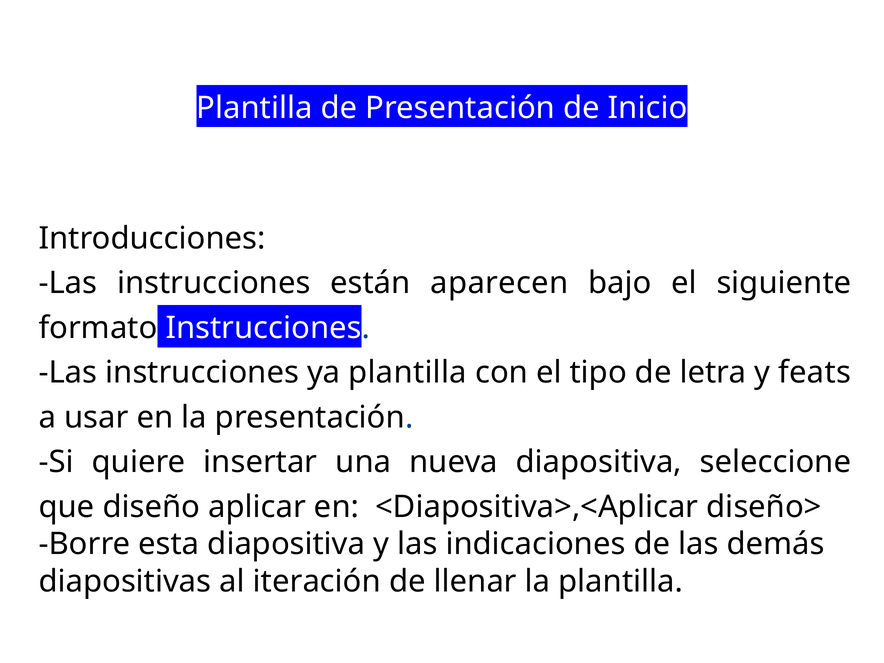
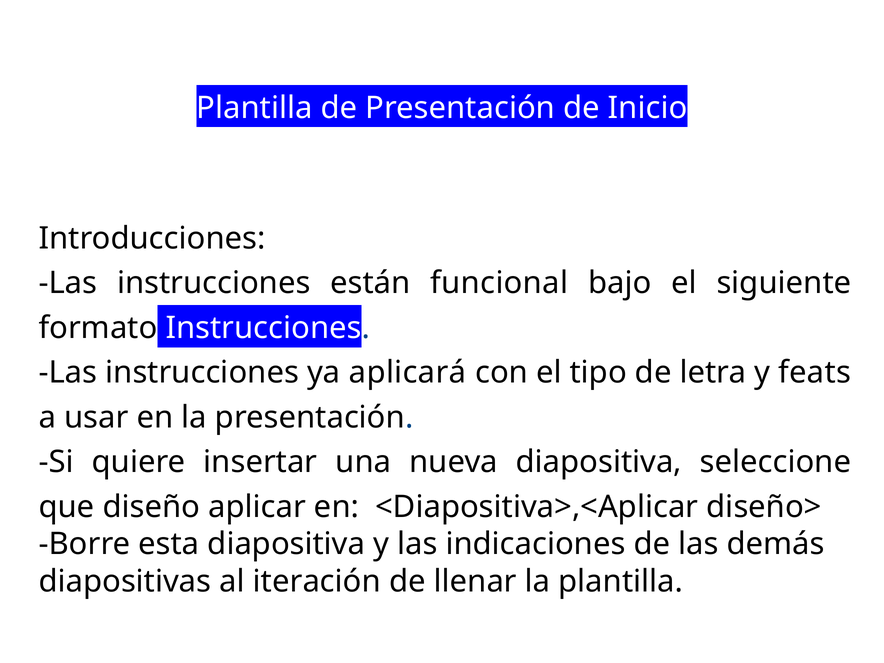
aparecen: aparecen -> funcional (499, 283)
ya plantilla: plantilla -> aplicará (408, 373)
